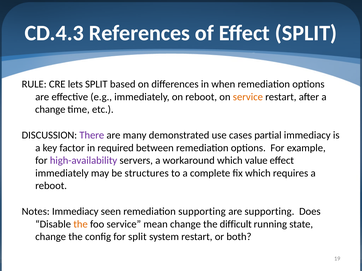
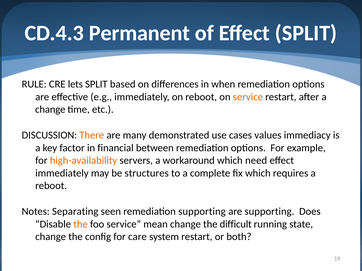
References: References -> Permanent (139, 33)
There colour: purple -> orange (92, 135)
partial: partial -> values (268, 135)
required: required -> financial (116, 148)
high-availability colour: purple -> orange (84, 161)
value: value -> need (256, 161)
Notes Immediacy: Immediacy -> Separating (75, 212)
for split: split -> care (137, 237)
